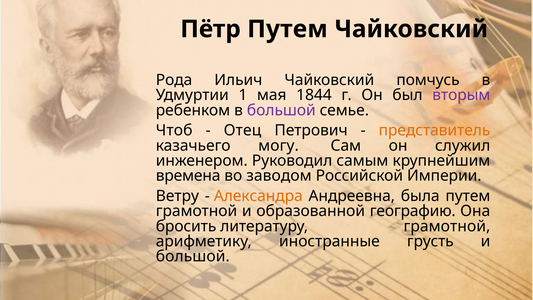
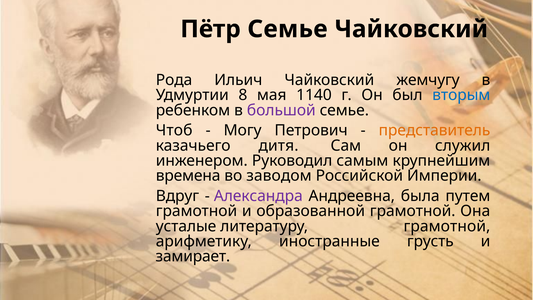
Пётр Путем: Путем -> Семье (287, 29)
помчусь: помчусь -> жемчугу (428, 80)
1: 1 -> 8 (243, 95)
1844: 1844 -> 1140 (314, 95)
вторым colour: purple -> blue (461, 95)
Отец: Отец -> Могу (243, 130)
могу: могу -> дитя (278, 145)
Ветру: Ветру -> Вдруг (177, 196)
Александра colour: orange -> purple (258, 196)
образованной географию: географию -> грамотной (413, 211)
бросить: бросить -> усталые (186, 226)
большой: большой -> замирает (193, 256)
